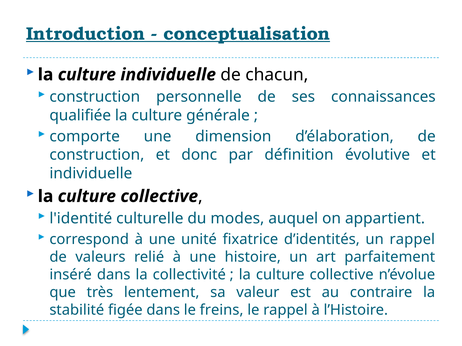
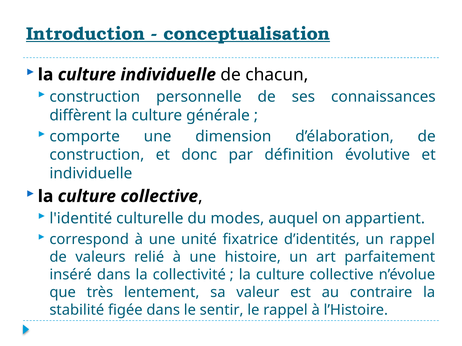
qualifiée: qualifiée -> diffèrent (80, 115)
freins: freins -> sentir (222, 310)
